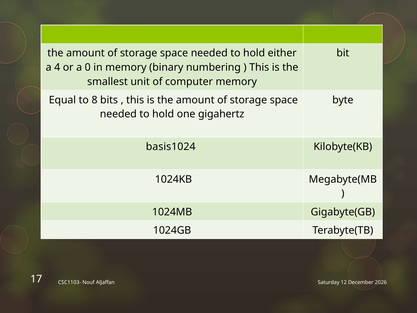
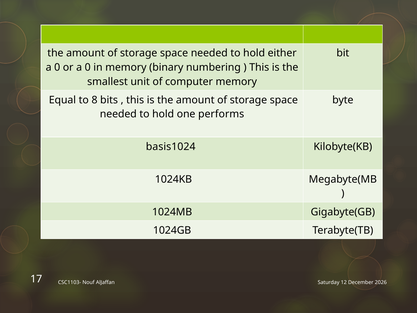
4: 4 -> 0 (57, 67)
gigahertz: gigahertz -> performs (221, 114)
